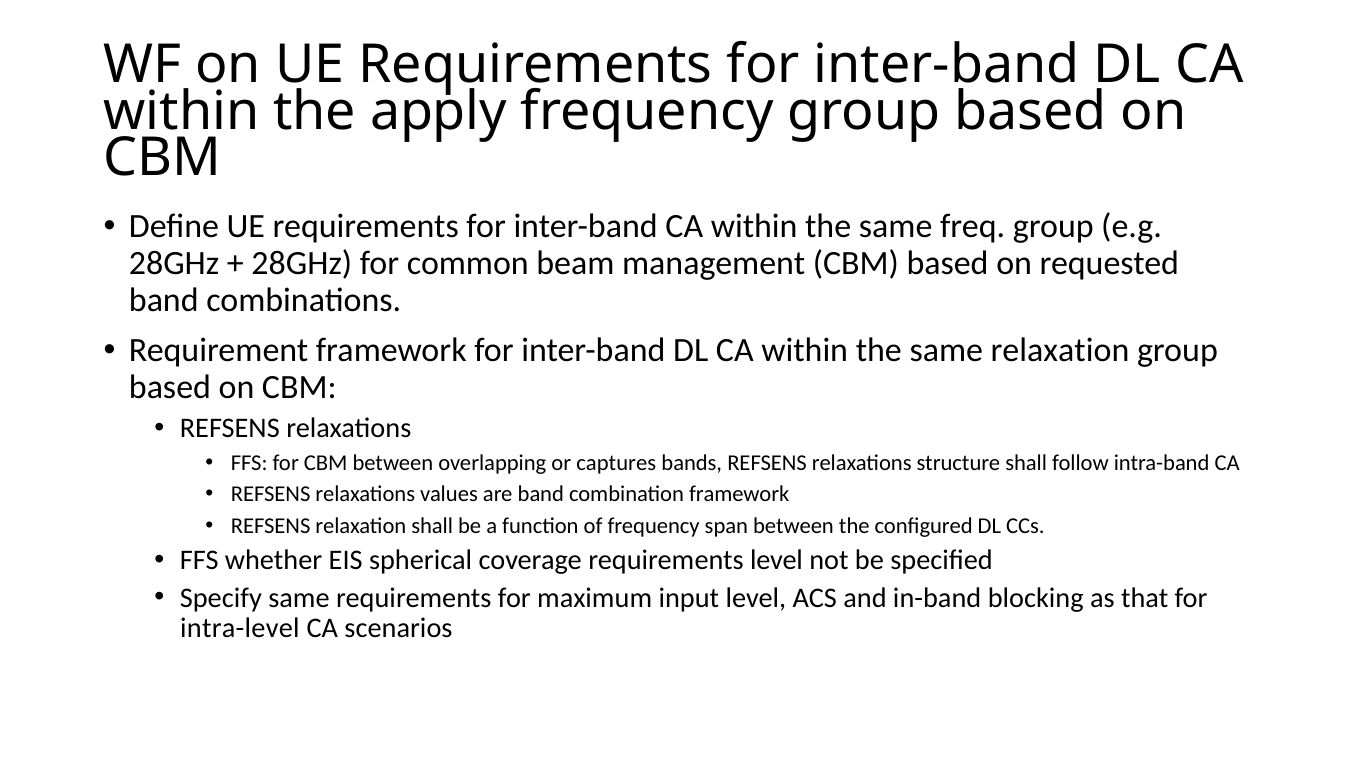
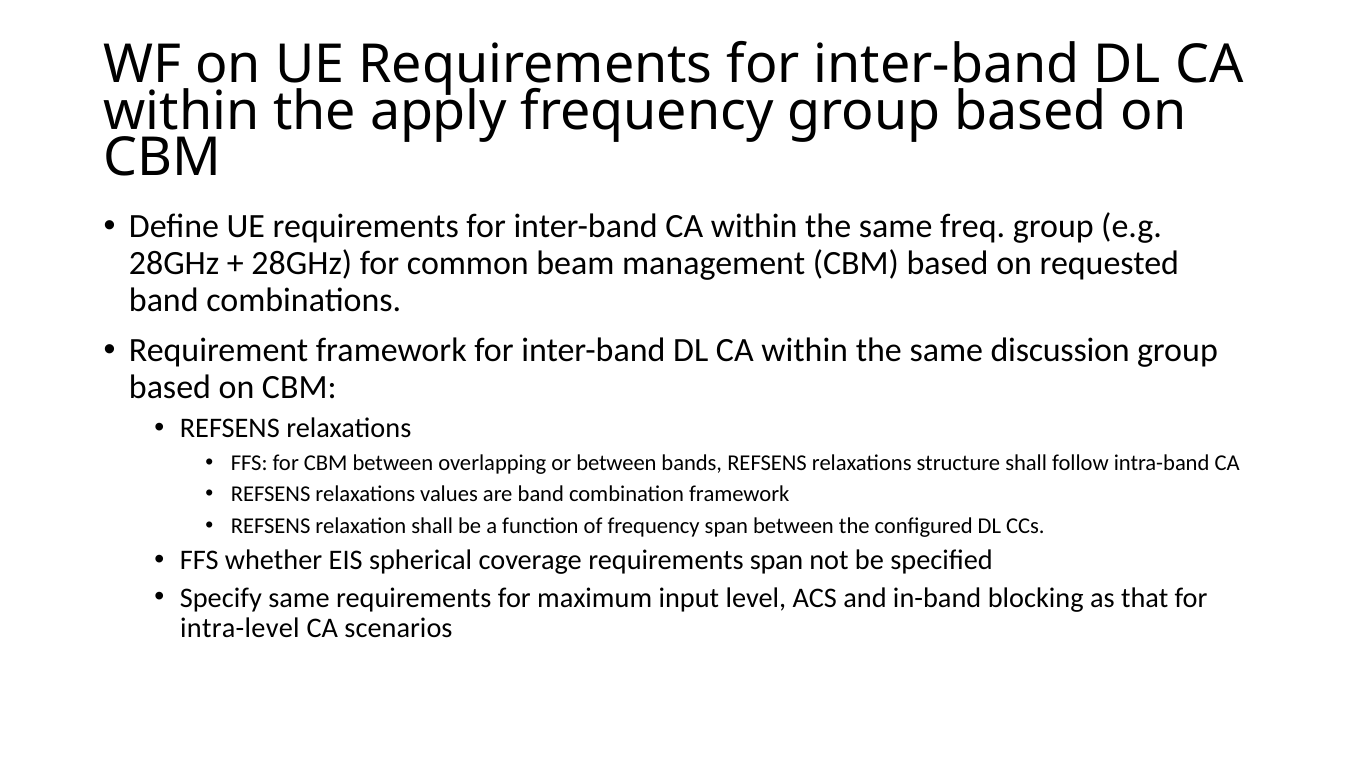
same relaxation: relaxation -> discussion (1060, 351)
or captures: captures -> between (616, 463)
requirements level: level -> span (777, 560)
